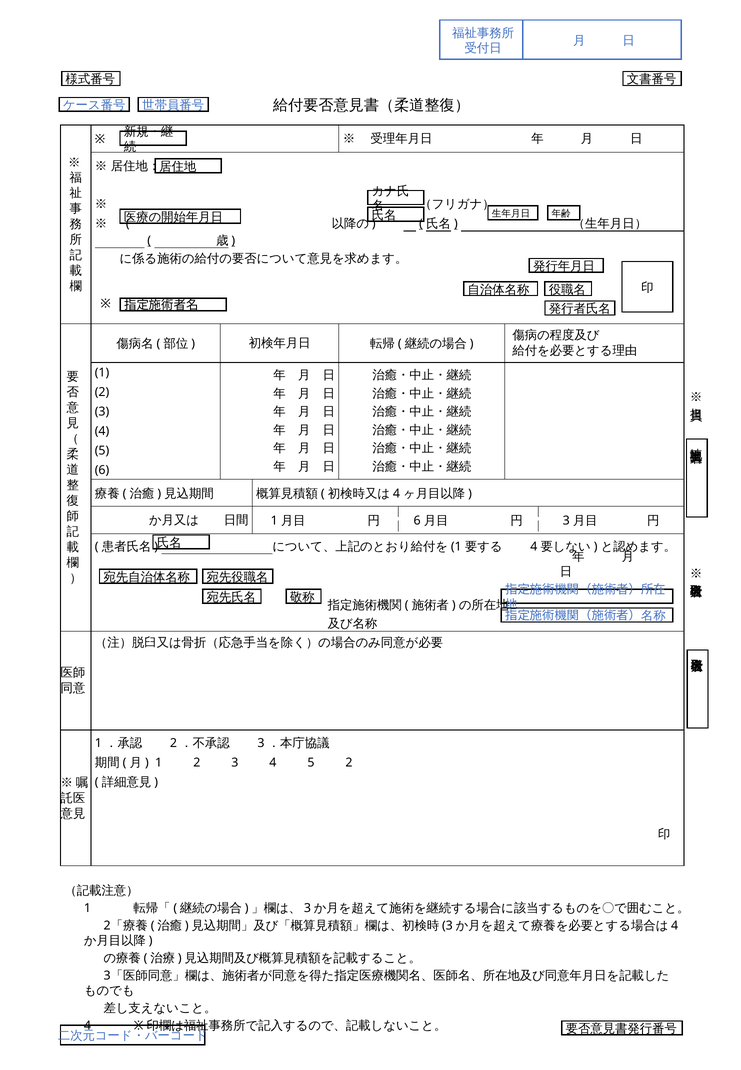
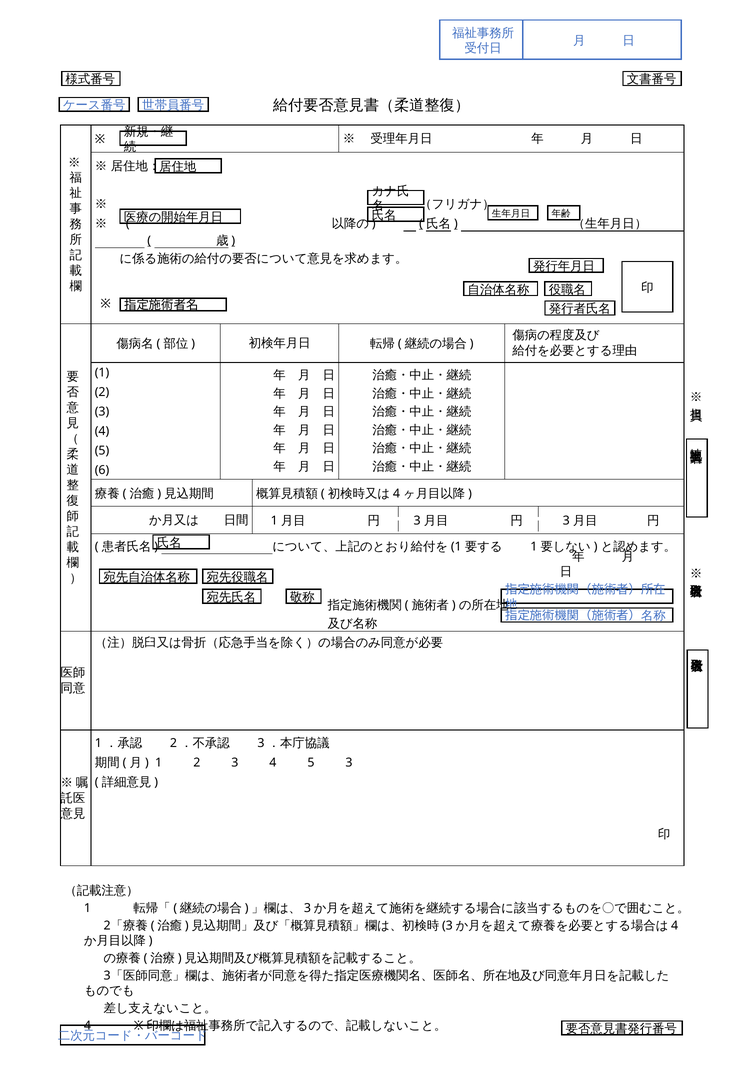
6: 6 -> 3 (417, 521)
4: 4 -> 1 (534, 547)
5 2: 2 -> 3 (349, 763)
